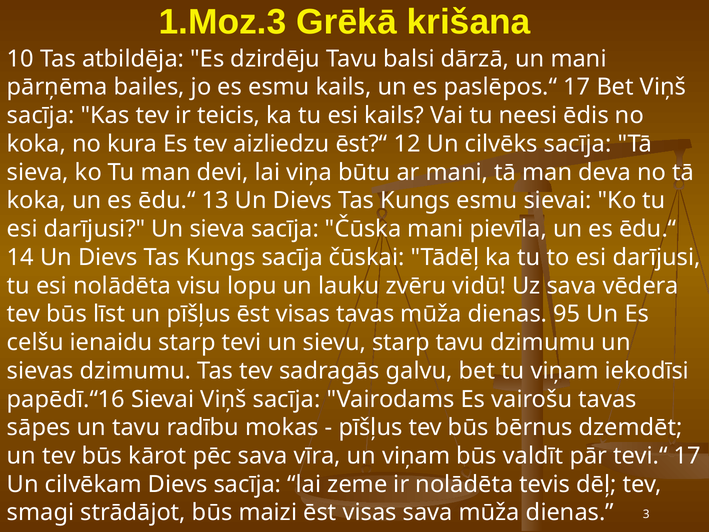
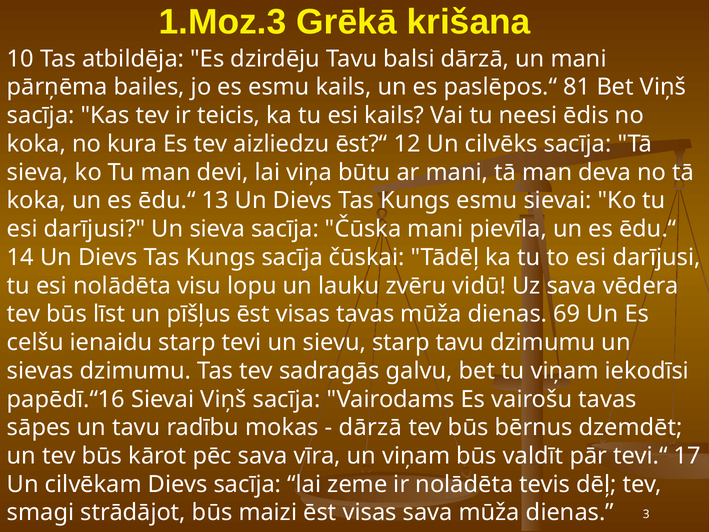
paslēpos.“ 17: 17 -> 81 (577, 87)
95: 95 -> 69 (567, 314)
pīšļus: pīšļus -> dārzā (370, 427)
